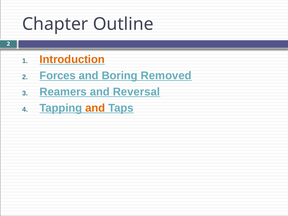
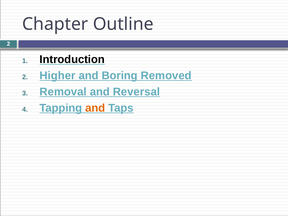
Introduction colour: orange -> black (72, 59)
Forces: Forces -> Higher (58, 76)
Reamers: Reamers -> Removal (63, 92)
